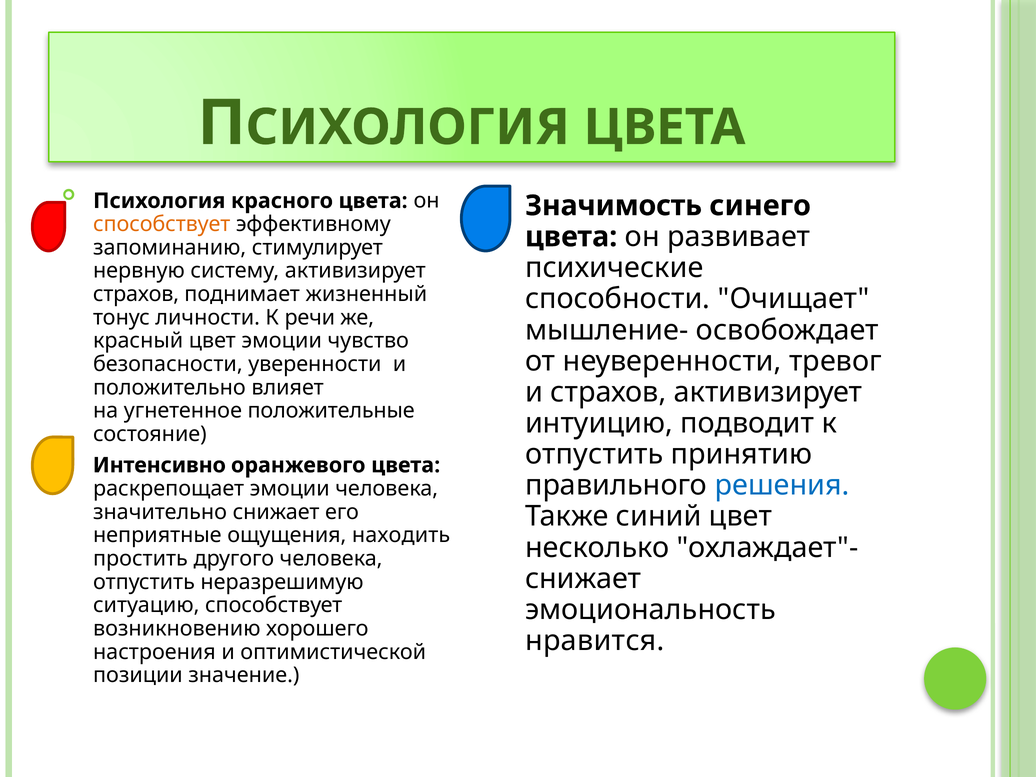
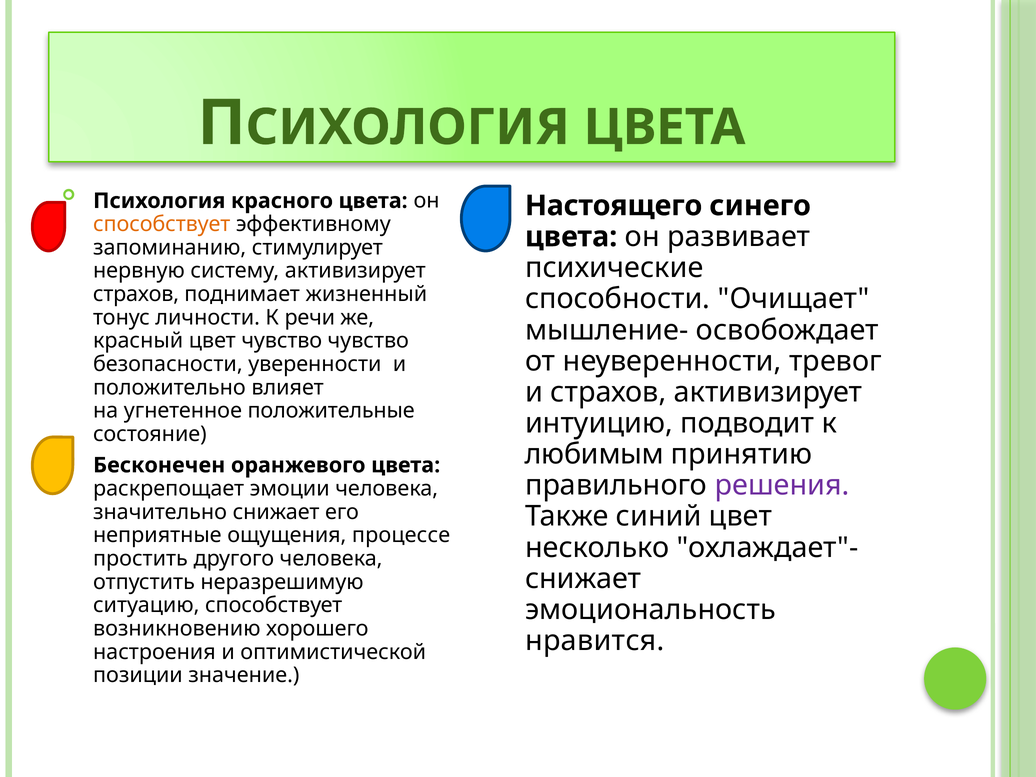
Значимость: Значимость -> Настоящего (614, 206)
цвет эмоции: эмоции -> чувство (282, 341)
отпустить: отпустить -> любимым (594, 454)
Интенсивно: Интенсивно -> Бесконечен (159, 465)
решения colour: blue -> purple (782, 485)
находить: находить -> процессе (401, 535)
